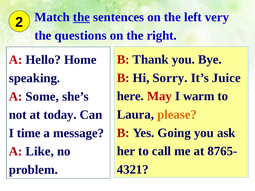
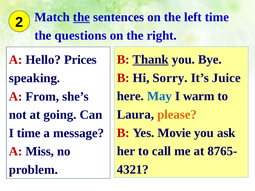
left very: very -> time (217, 17)
Thank underline: none -> present (151, 60)
Home: Home -> Prices (80, 60)
May colour: red -> blue (159, 96)
Some: Some -> From (42, 97)
today: today -> going (60, 115)
Going: Going -> Movie (174, 133)
Like: Like -> Miss (40, 152)
